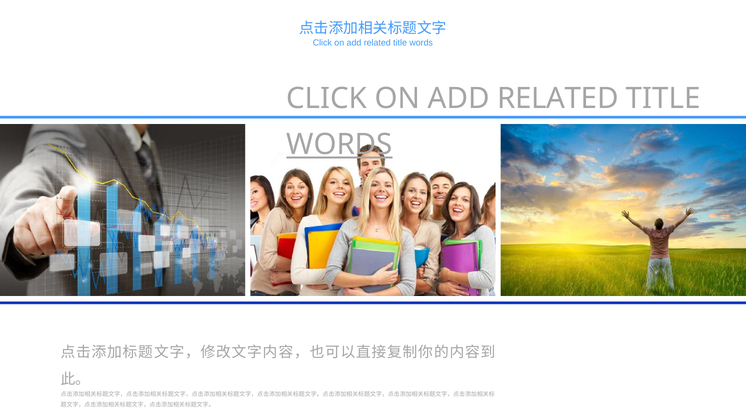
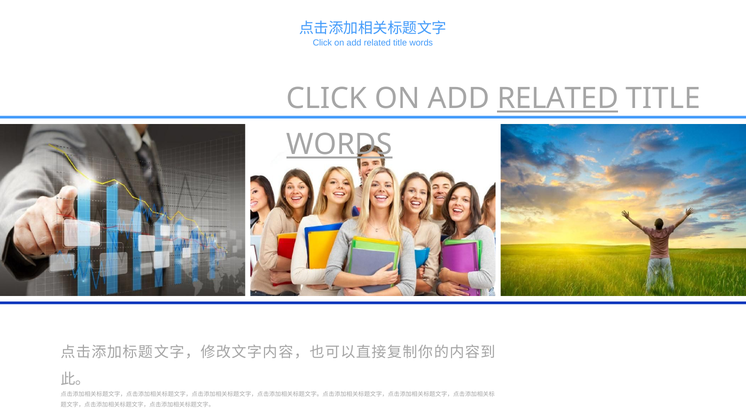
RELATED underline: none -> present (558, 99)
